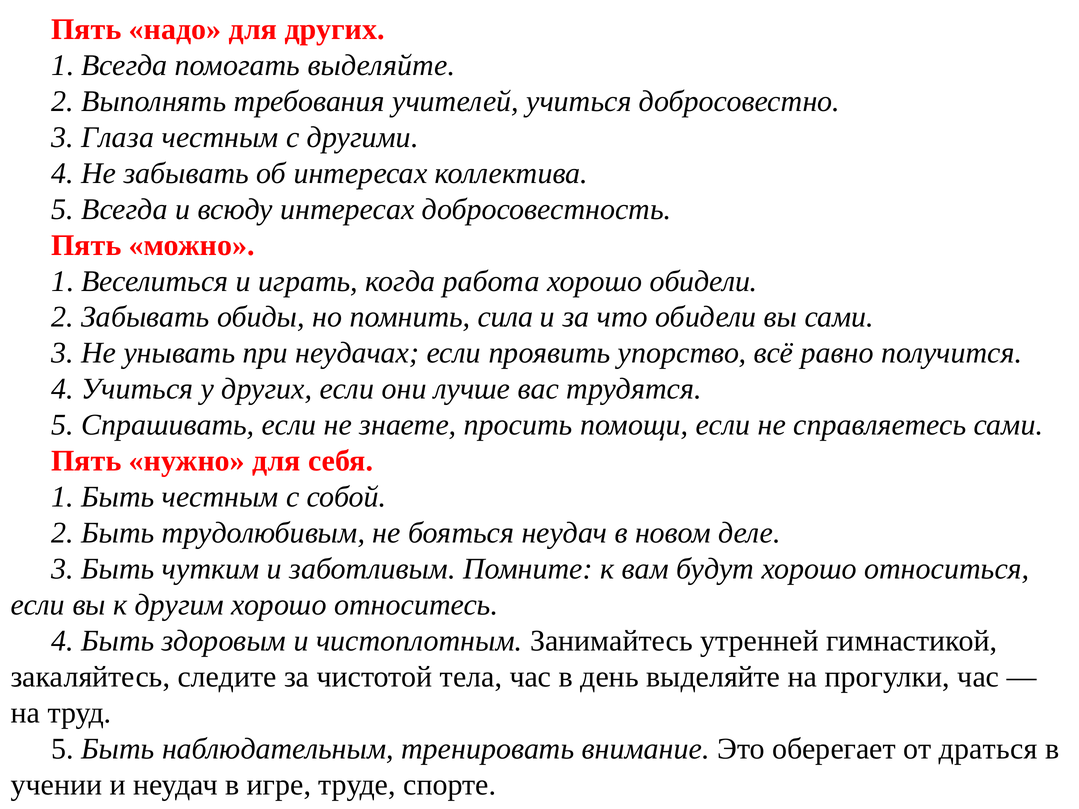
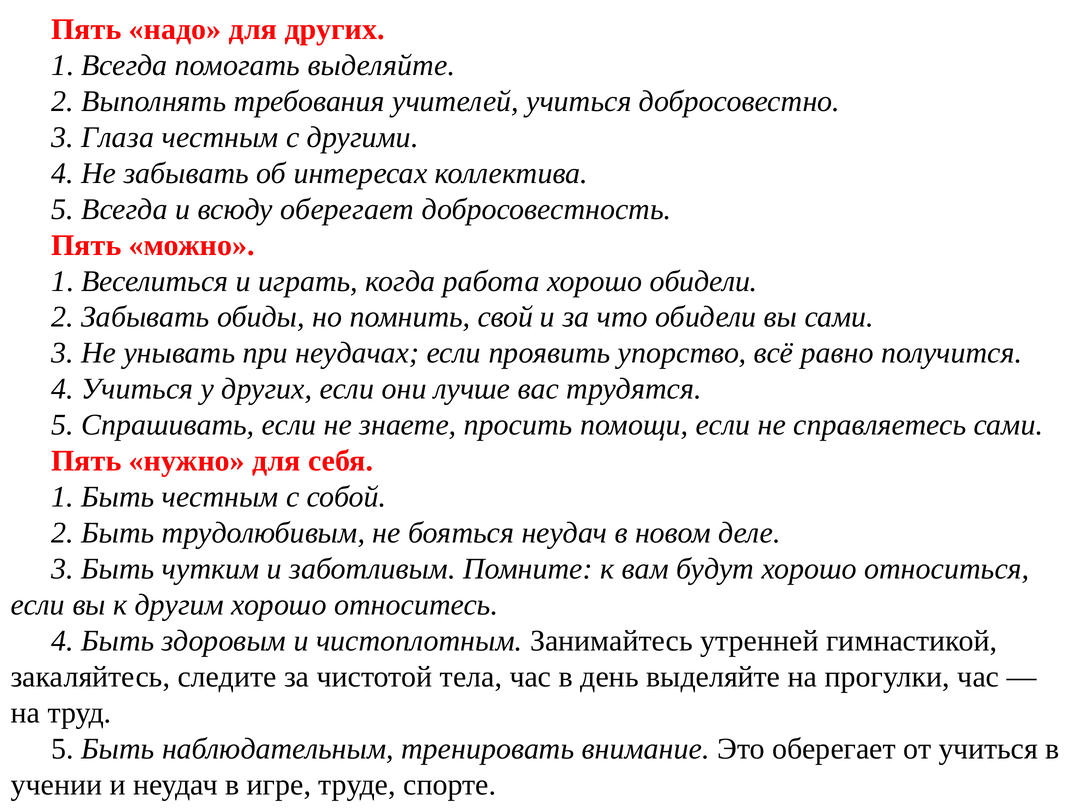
всюду интересах: интересах -> оберегает (347, 209)
сила: сила -> свой (505, 317)
от драться: драться -> учиться (988, 749)
